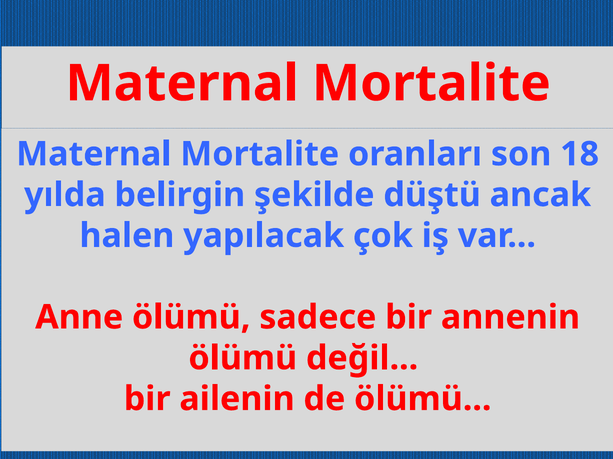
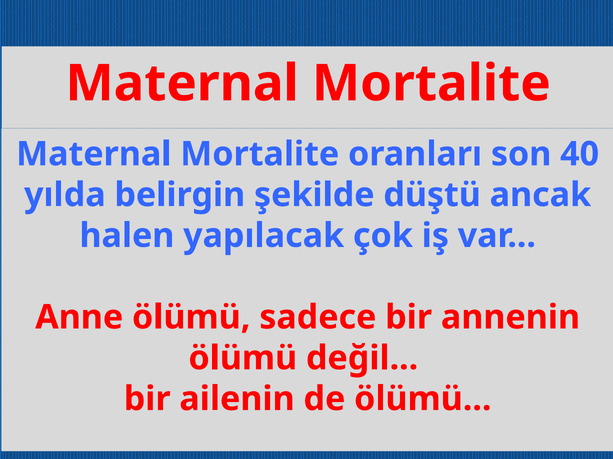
18: 18 -> 40 (580, 154)
